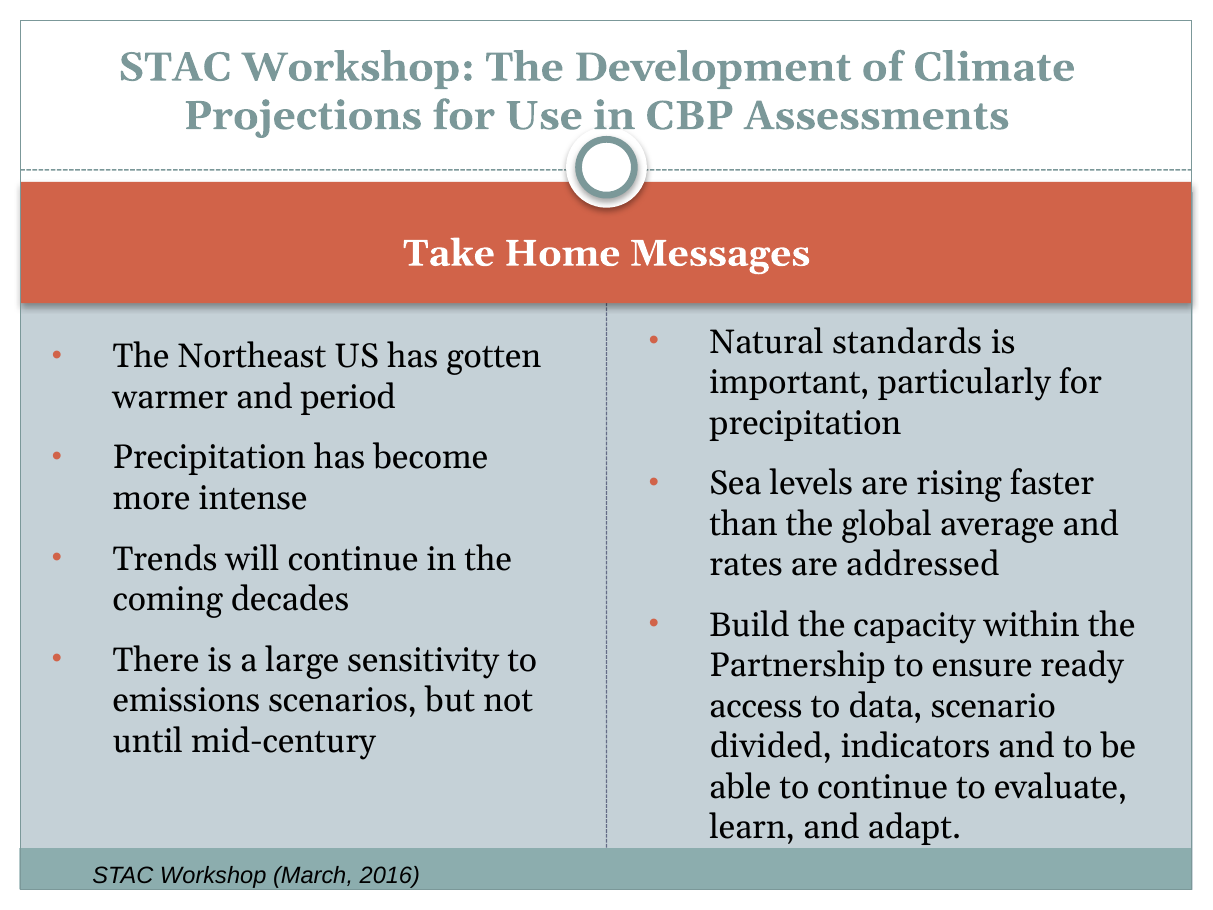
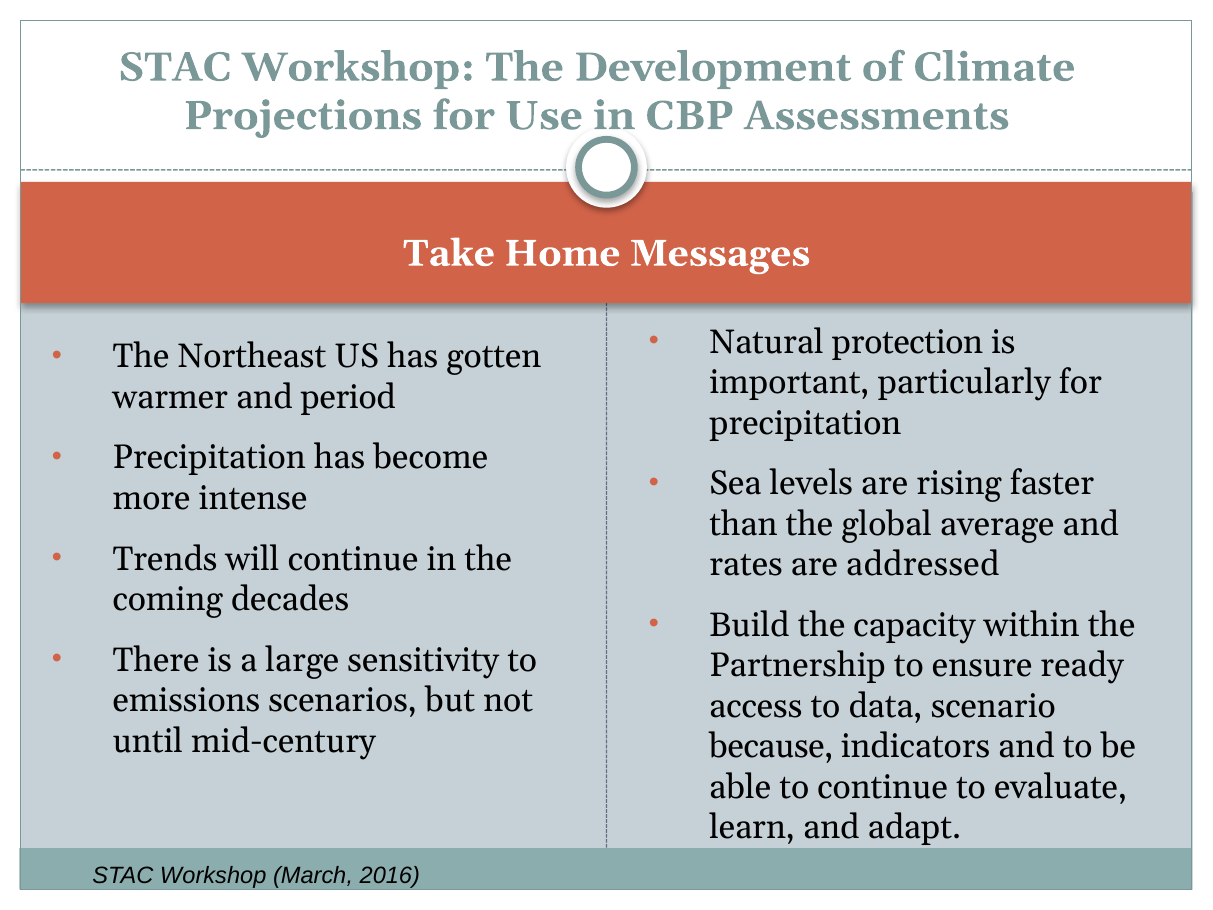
standards: standards -> protection (907, 342)
divided: divided -> because (771, 746)
